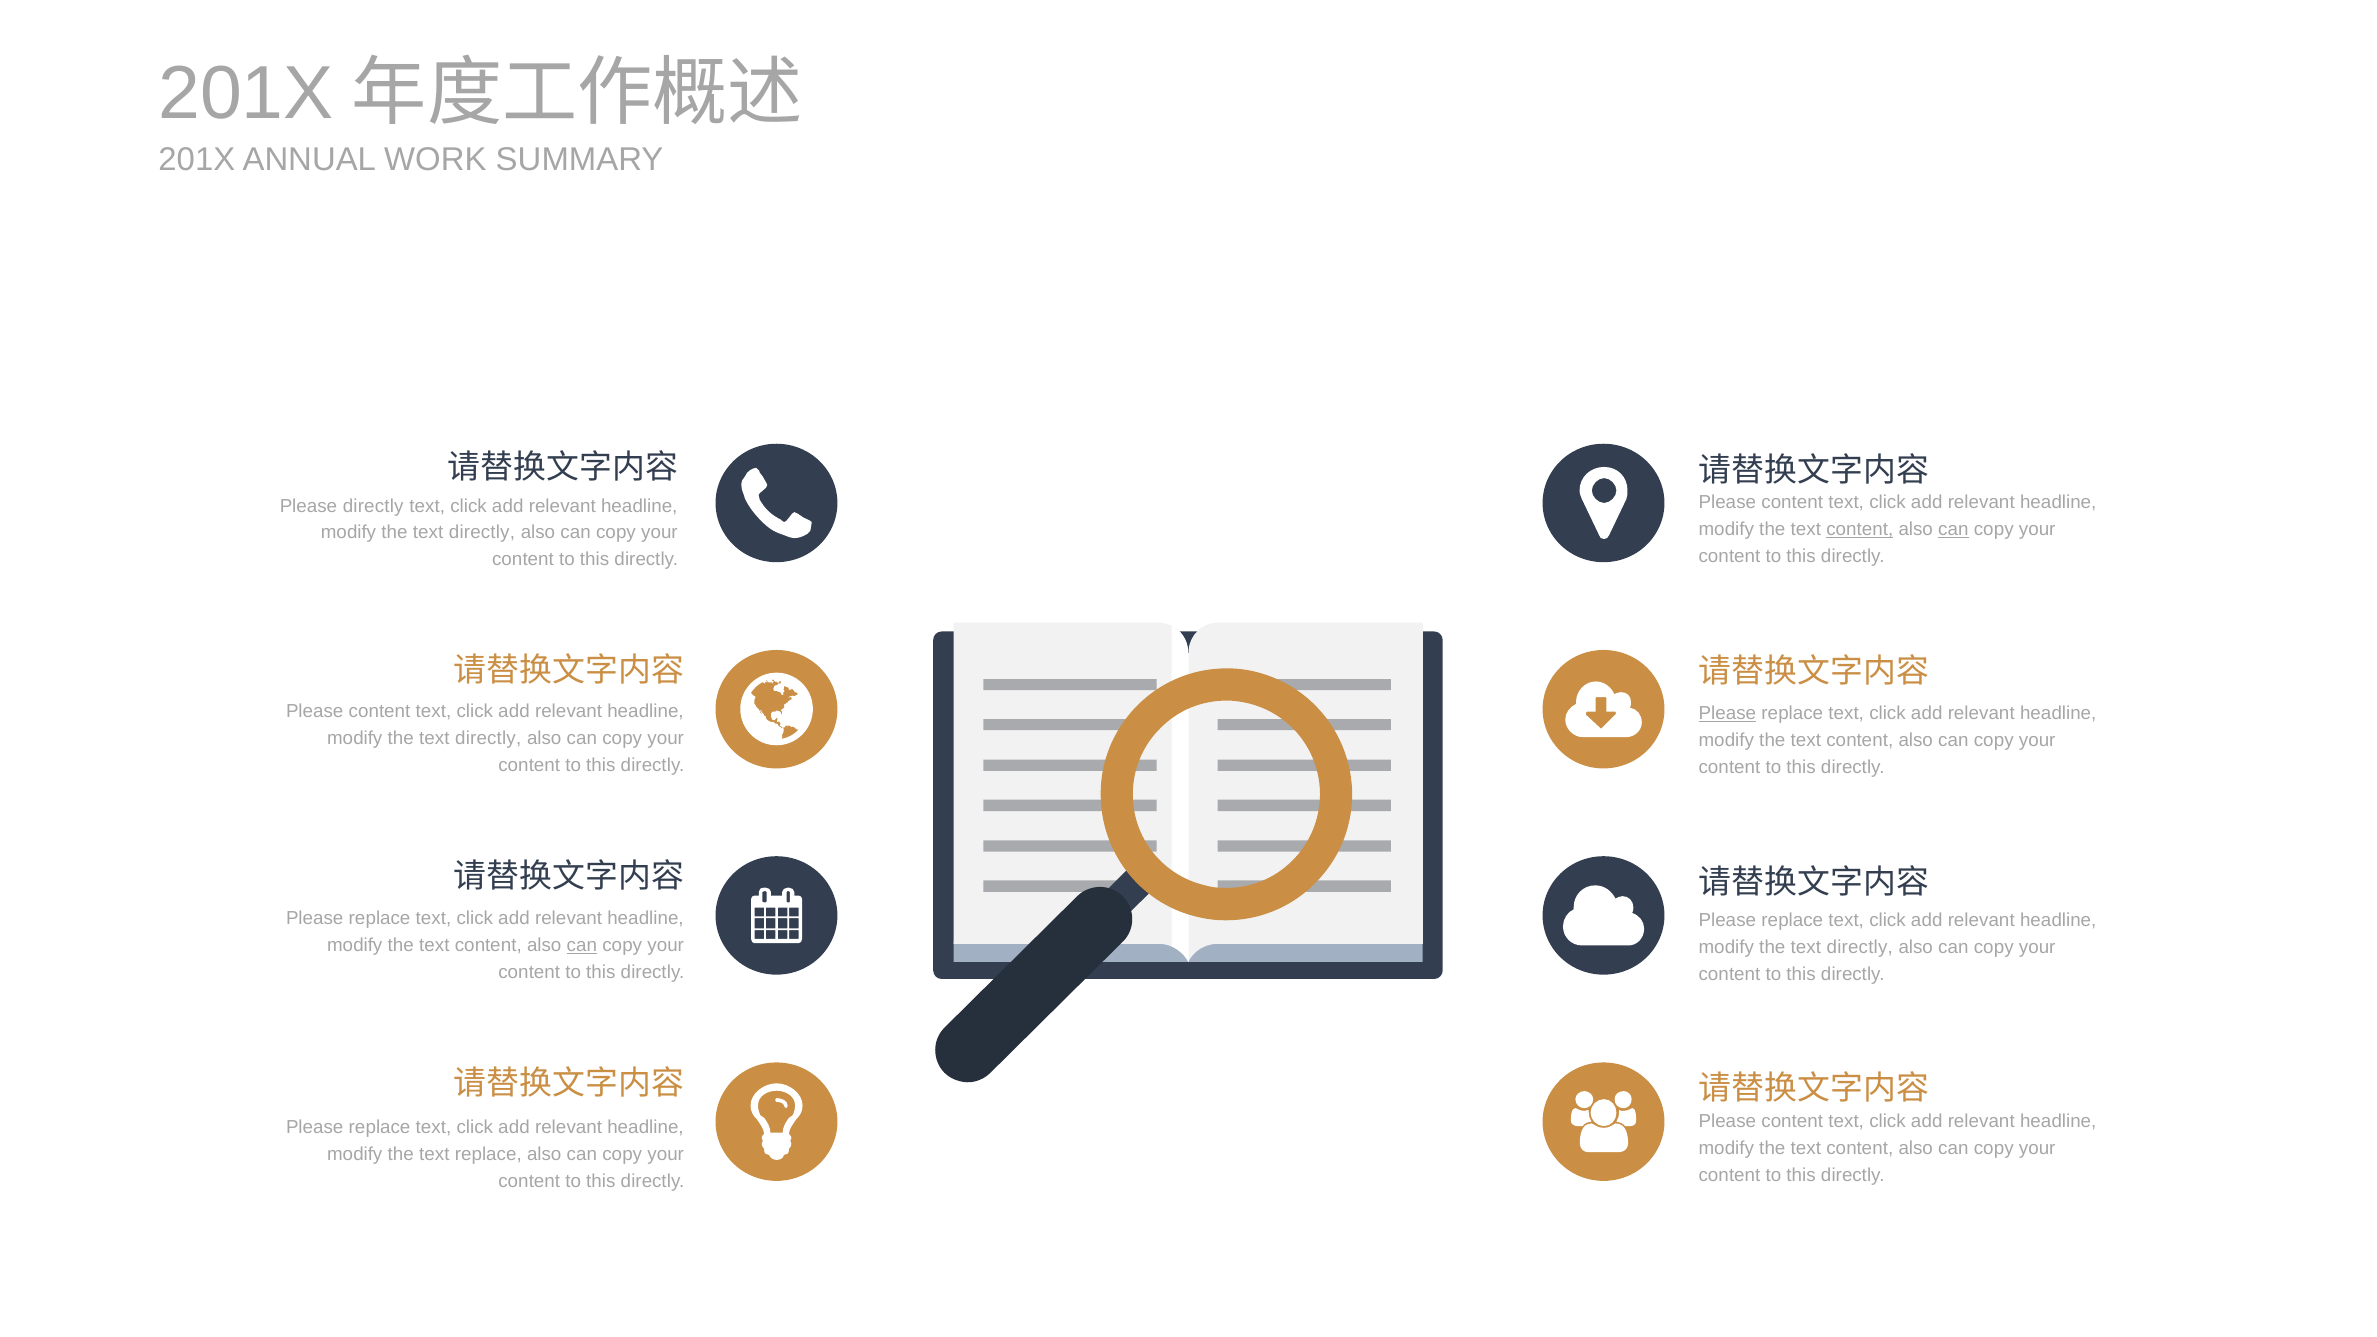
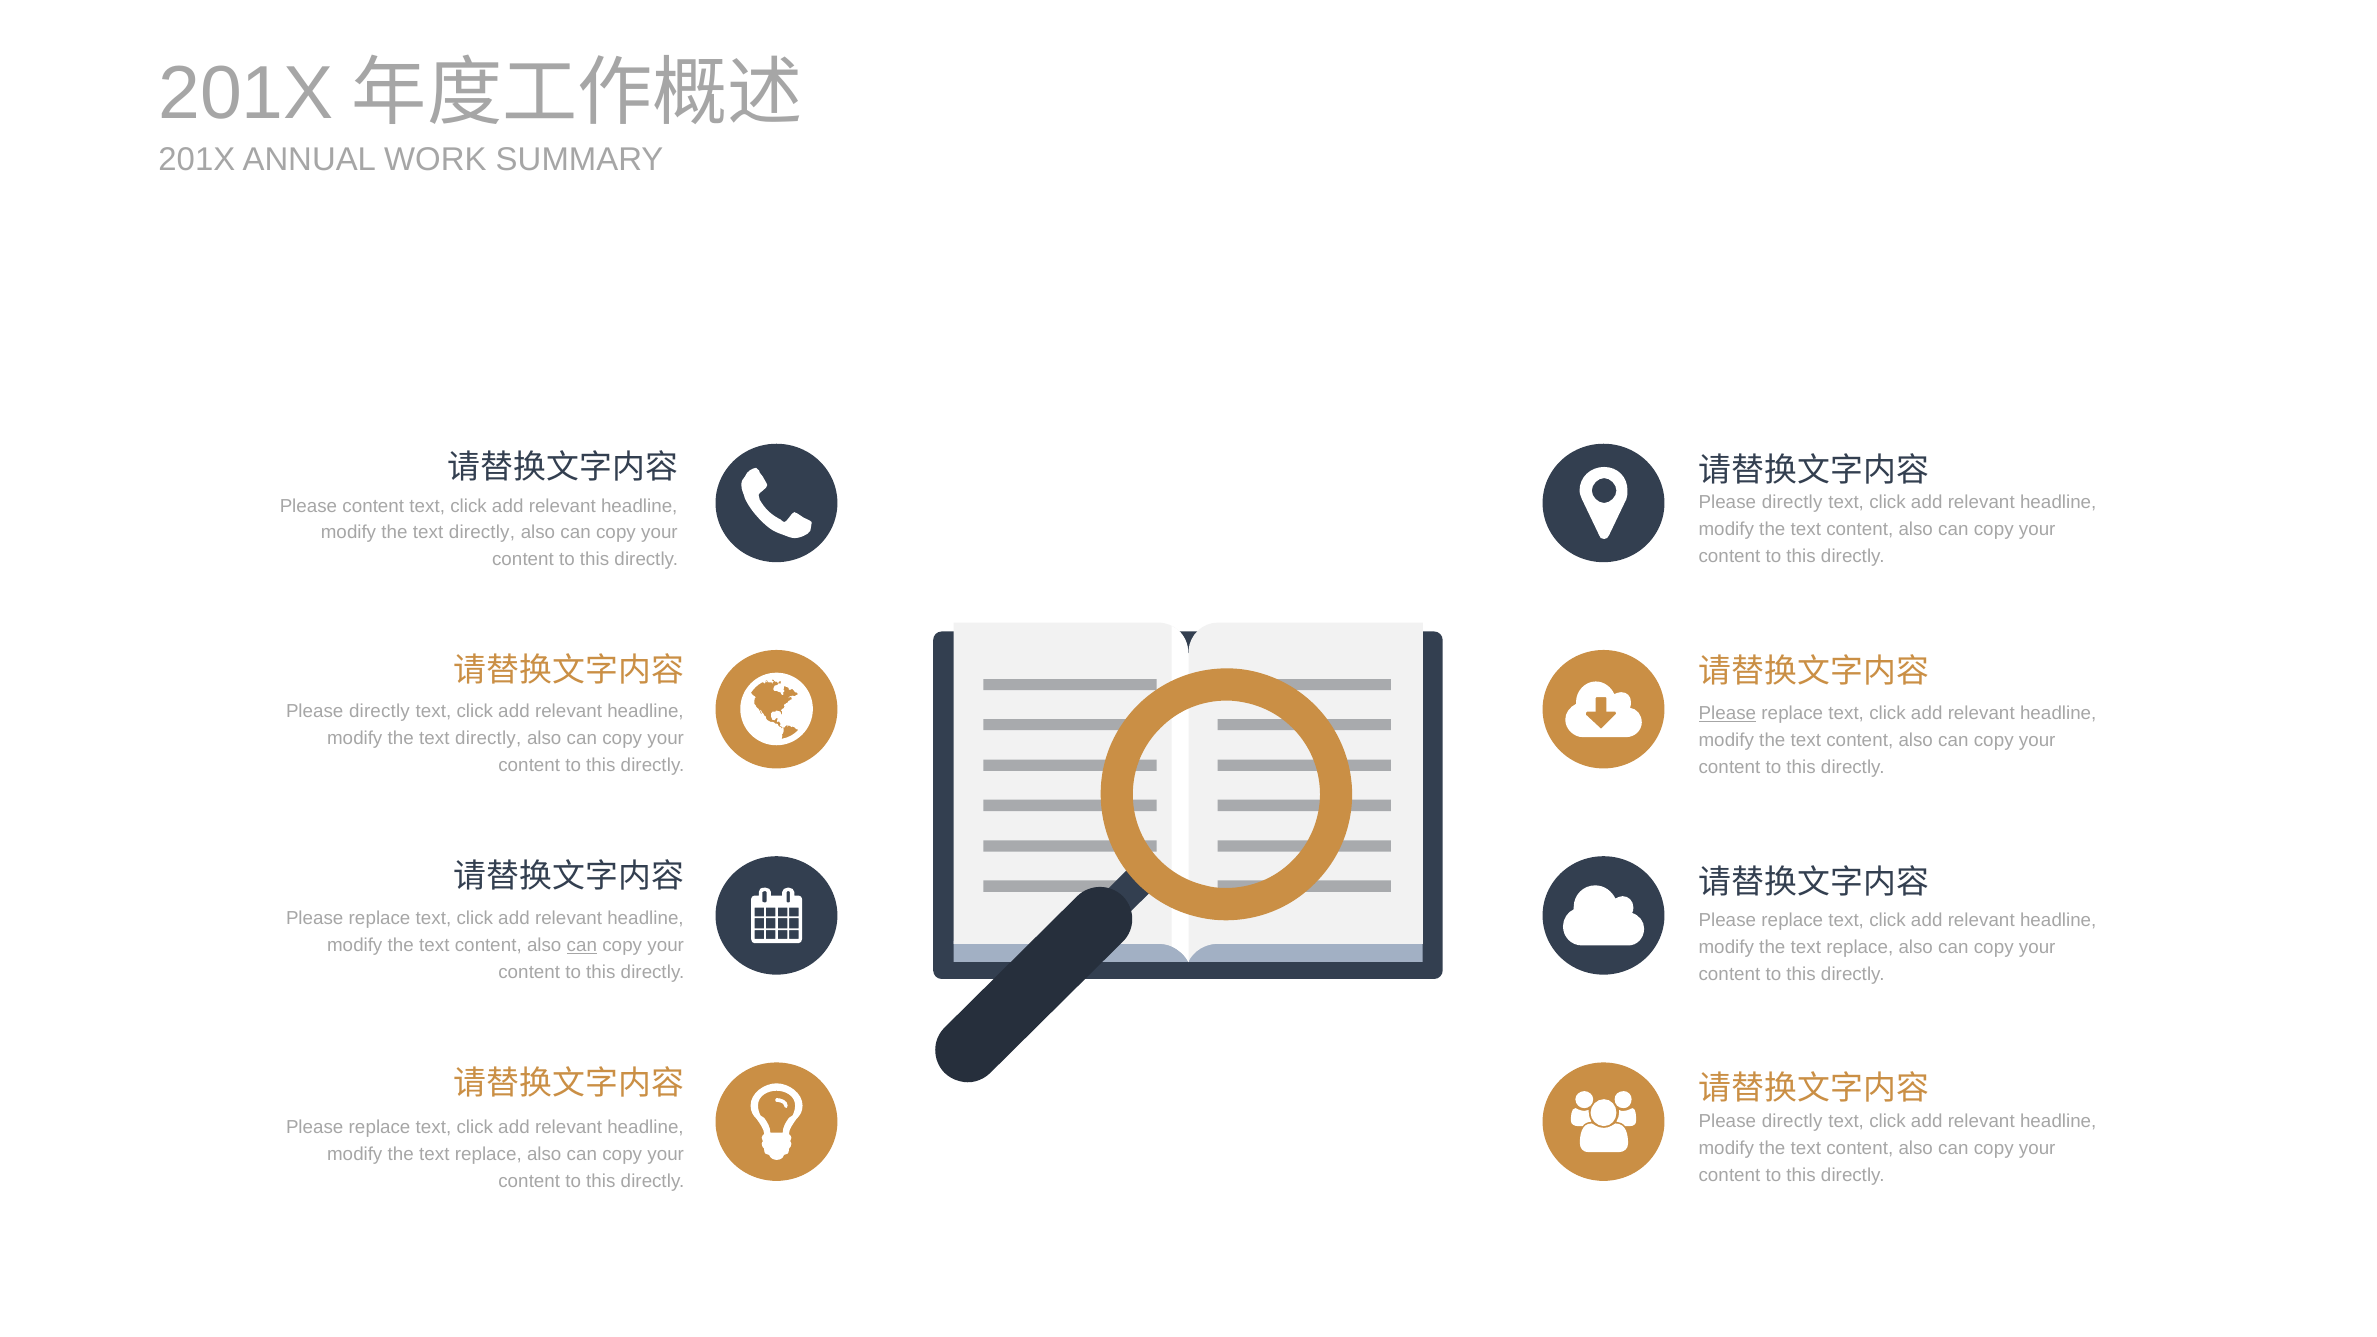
content: content -> directly (1792, 503)
Please directly: directly -> content (373, 506)
content underline: present -> none (1860, 530)
can underline: present -> none (1953, 530)
content: content -> directly (379, 711)
directly: directly -> replace (1860, 947)
content: content -> directly (1792, 1121)
